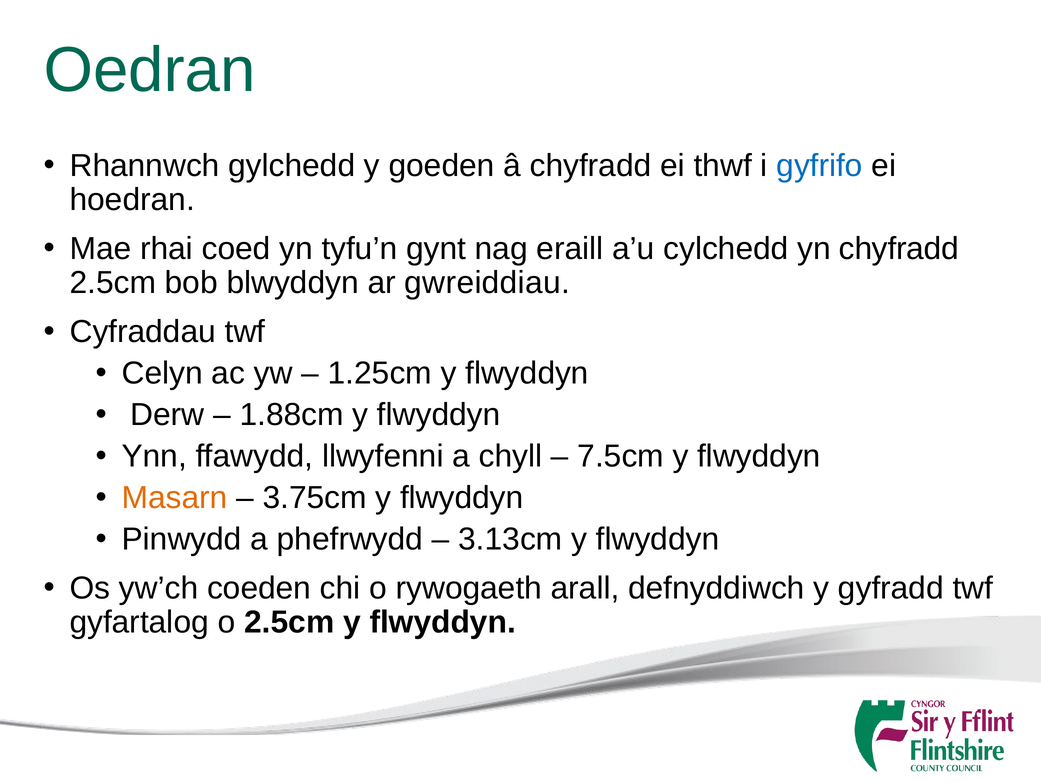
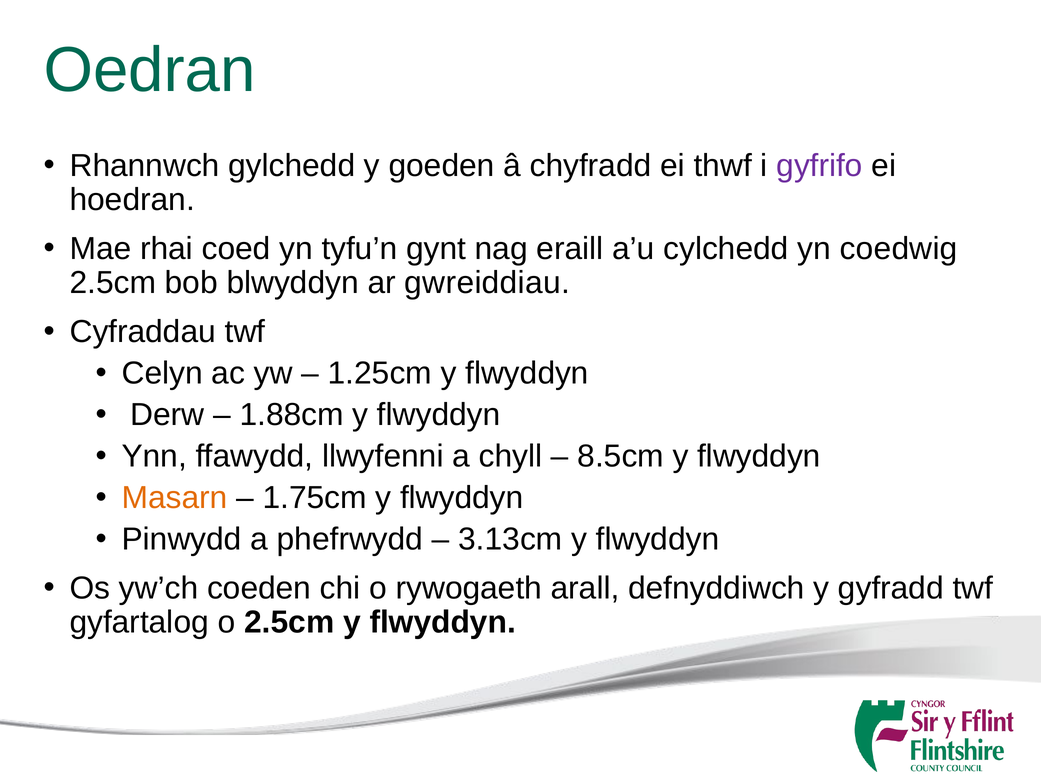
gyfrifo colour: blue -> purple (820, 165)
yn chyfradd: chyfradd -> coedwig (899, 249)
7.5cm: 7.5cm -> 8.5cm (621, 456)
3.75cm: 3.75cm -> 1.75cm (315, 498)
